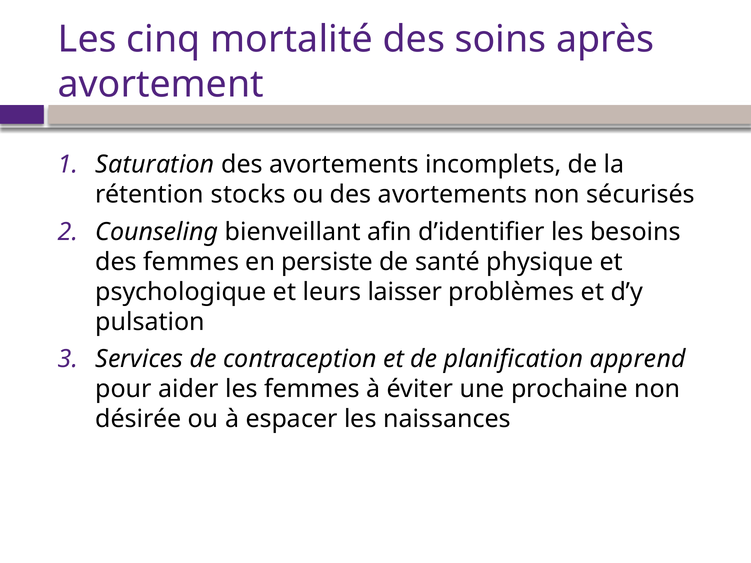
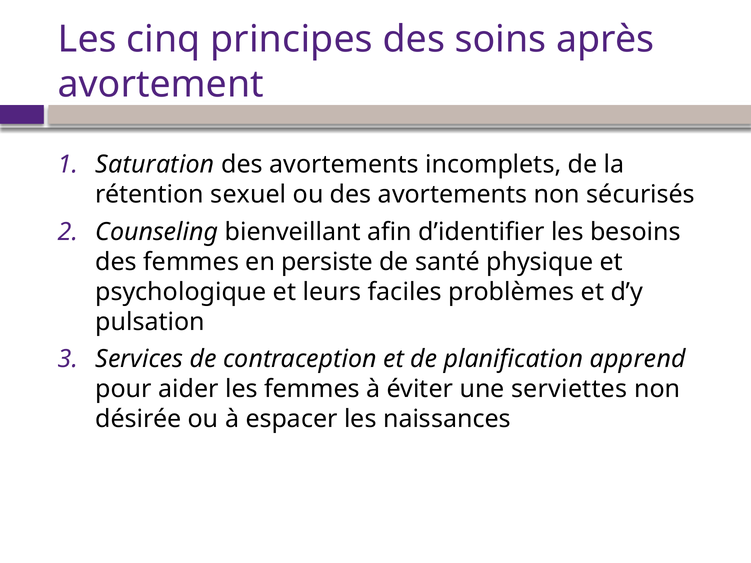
mortalité: mortalité -> principes (292, 40)
stocks: stocks -> sexuel (248, 195)
laisser: laisser -> faciles (405, 292)
prochaine: prochaine -> serviettes (569, 389)
